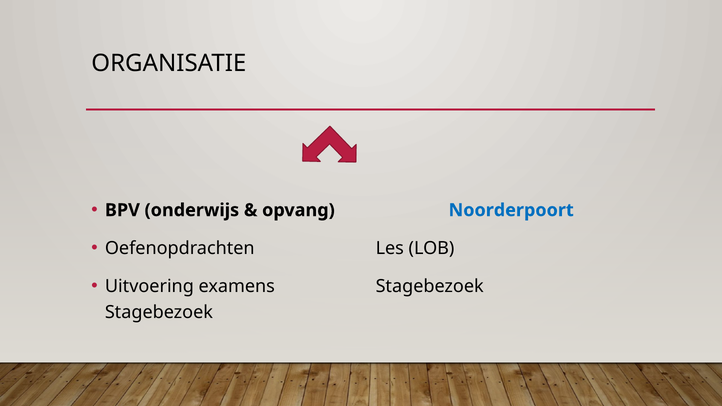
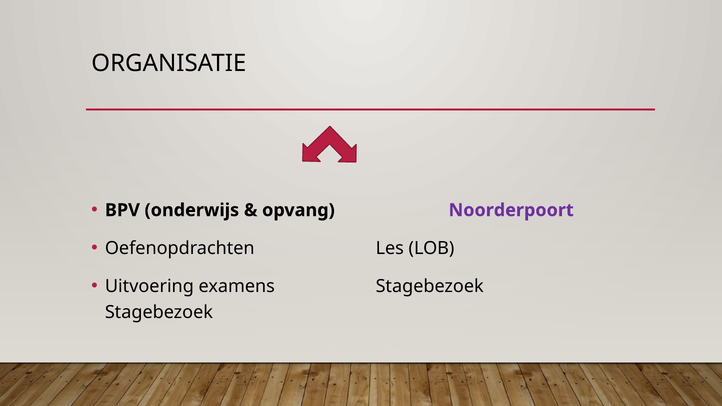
Noorderpoort colour: blue -> purple (511, 210)
